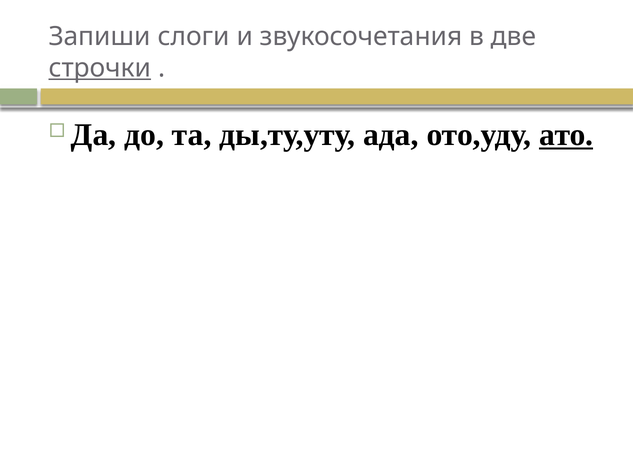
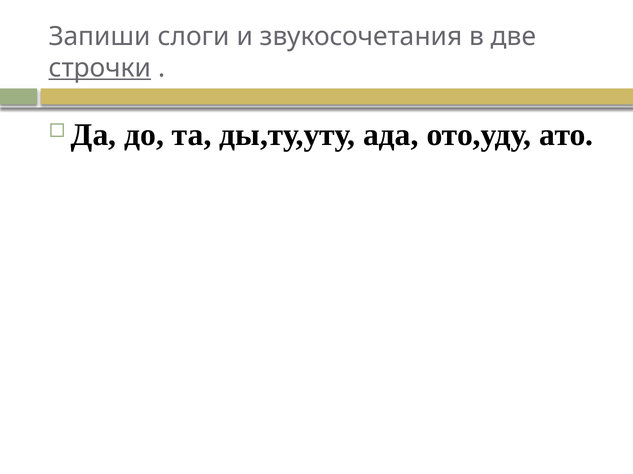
ато underline: present -> none (566, 135)
